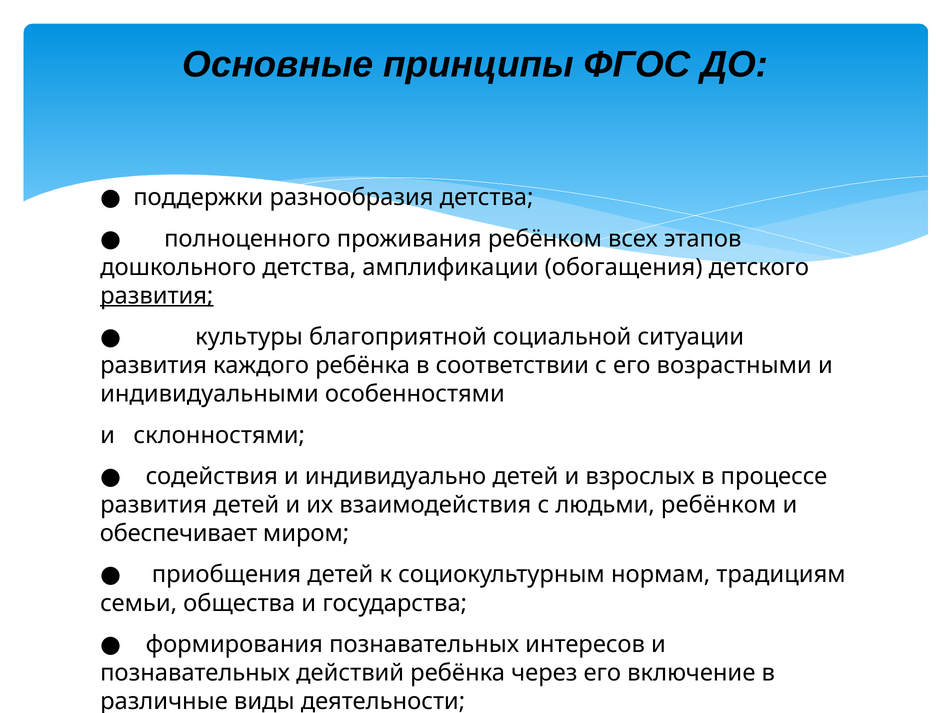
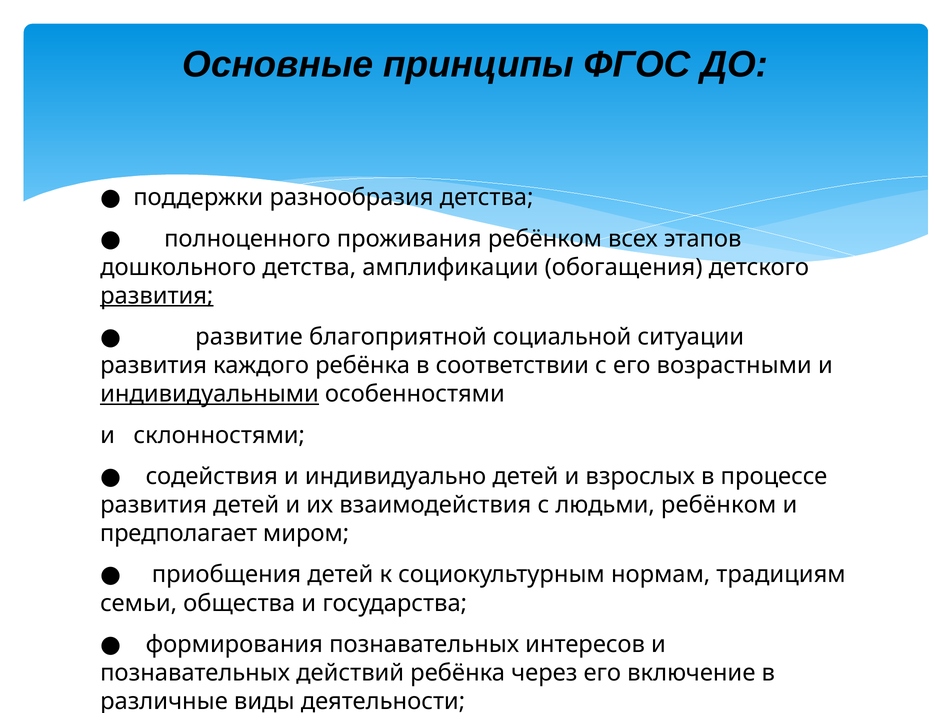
культуры: культуры -> развитие (249, 337)
индивидуальными underline: none -> present (210, 394)
обеспечивает: обеспечивает -> предполагает (179, 534)
